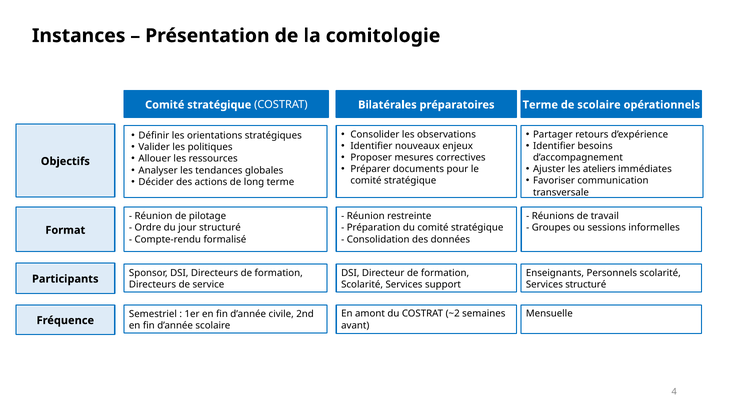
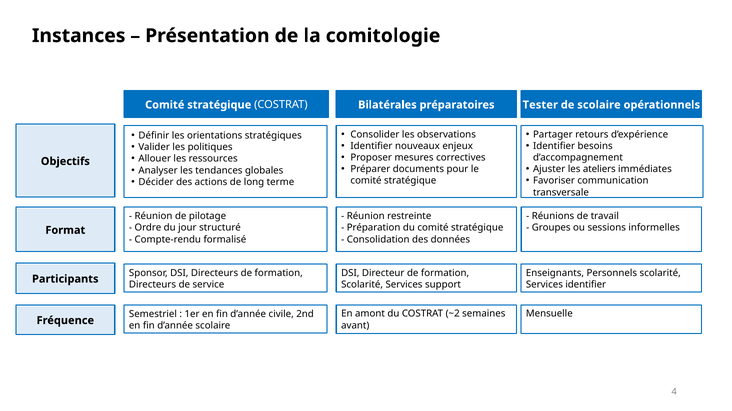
préparatoires Terme: Terme -> Tester (540, 105)
Services structuré: structuré -> identifier (586, 285)
